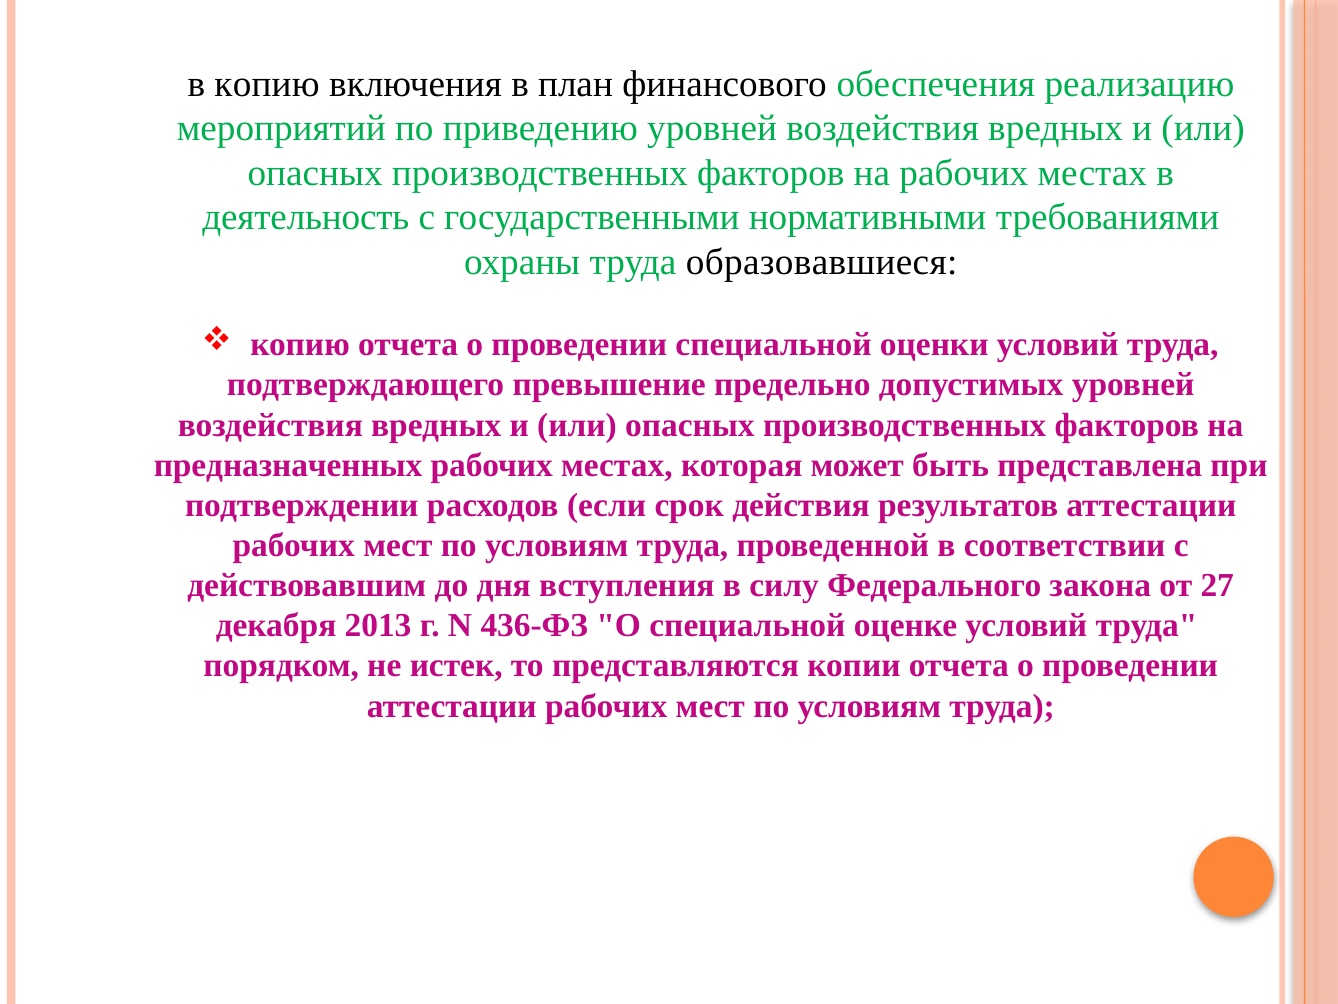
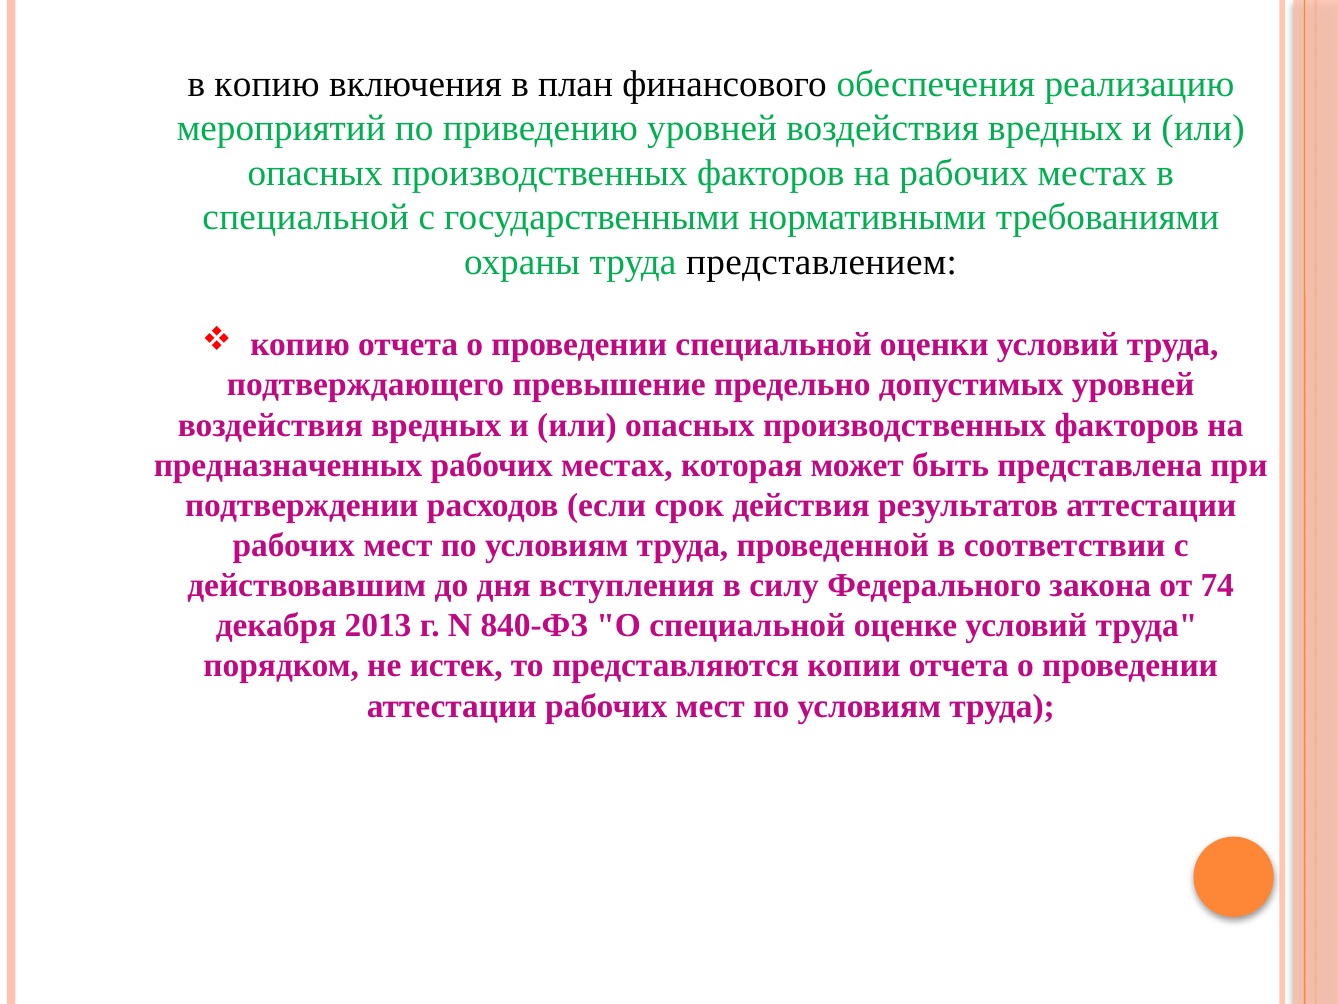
деятельность: деятельность -> специальной (306, 218)
образовавшиеся: образовавшиеся -> представлением (822, 262)
27: 27 -> 74 (1217, 585)
436-ФЗ: 436-ФЗ -> 840-ФЗ (534, 625)
